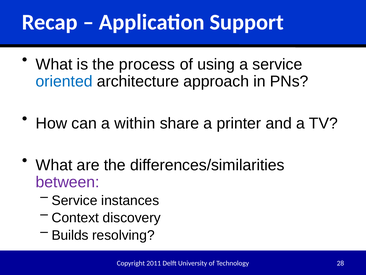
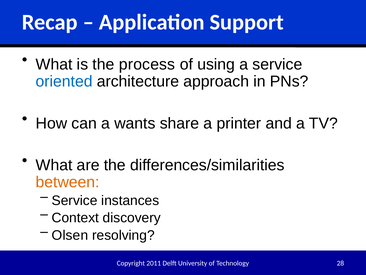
within: within -> wants (135, 123)
between colour: purple -> orange (68, 182)
Builds: Builds -> Olsen (70, 235)
